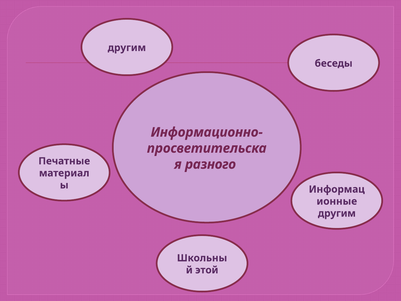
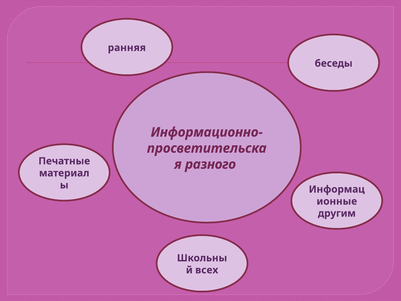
другим: другим -> ранняя (127, 48)
этой: этой -> всех (207, 270)
